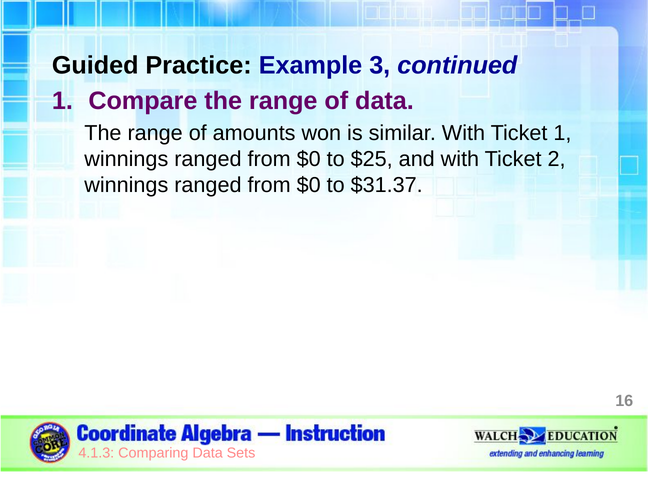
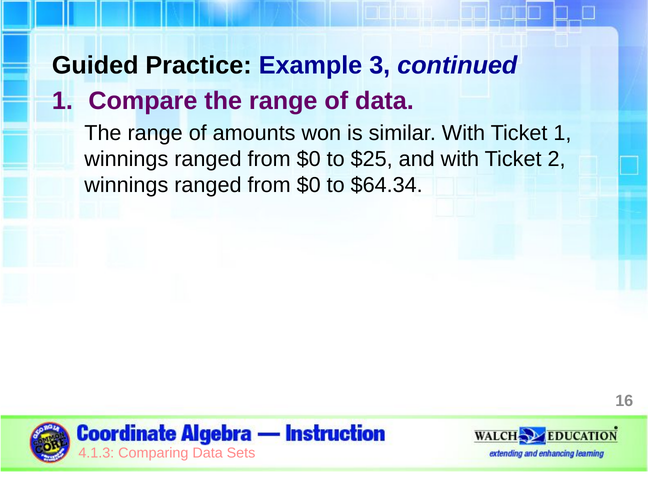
$31.37: $31.37 -> $64.34 (387, 185)
